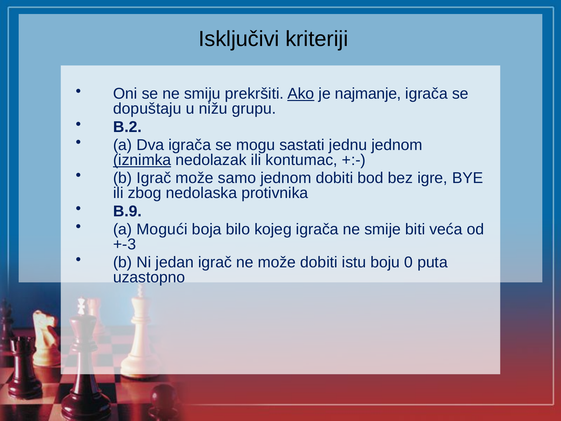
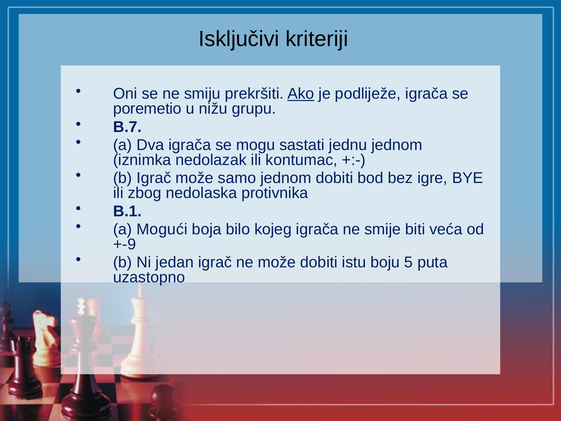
najmanje: najmanje -> podliježe (368, 94)
dopuštaju: dopuštaju -> poremetio (147, 109)
B.2: B.2 -> B.7 (127, 127)
iznimka underline: present -> none (142, 160)
B.9: B.9 -> B.1 (127, 211)
+-3: +-3 -> +-9 (125, 244)
0: 0 -> 5 (409, 262)
